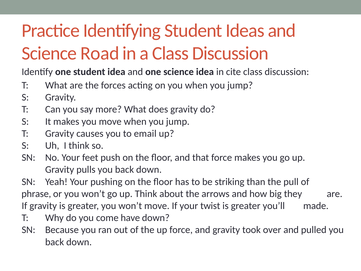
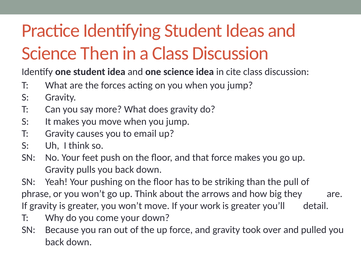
Road: Road -> Then (100, 53)
twist: twist -> work (210, 206)
made: made -> detail (316, 206)
come have: have -> your (130, 218)
